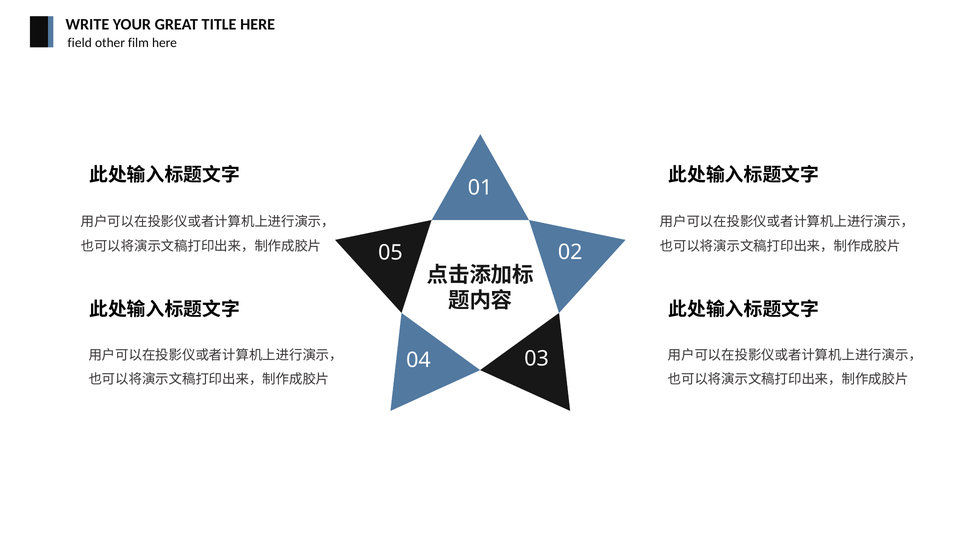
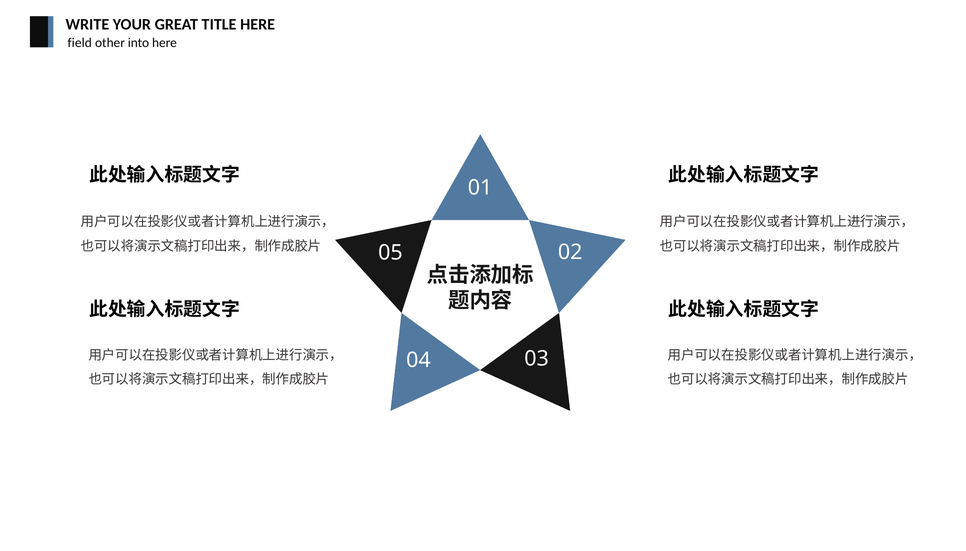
film: film -> into (138, 43)
